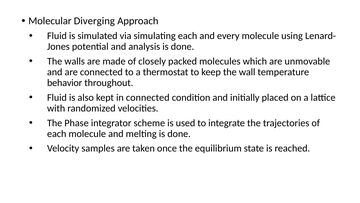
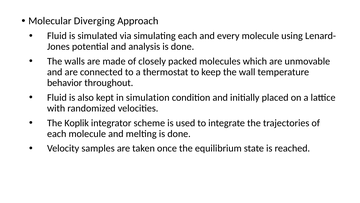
in connected: connected -> simulation (148, 97)
Phase: Phase -> Koplik (77, 123)
